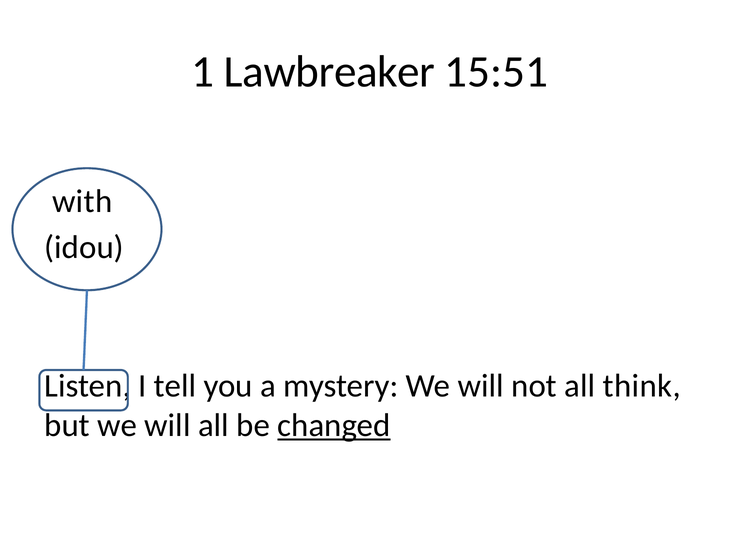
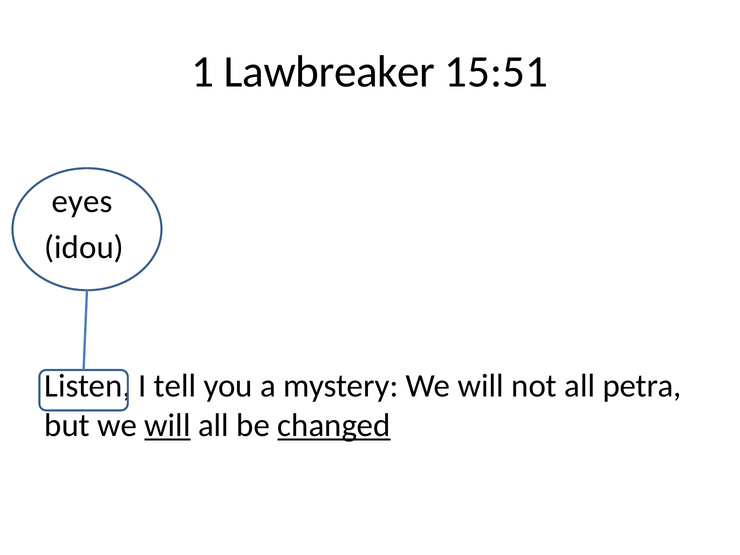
with: with -> eyes (82, 201)
think: think -> petra (642, 386)
will underline: none -> present (168, 425)
